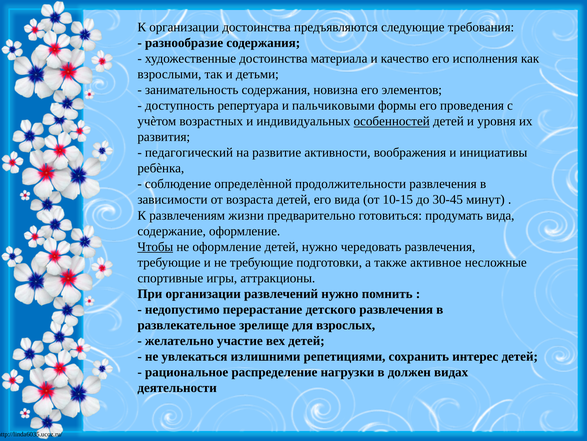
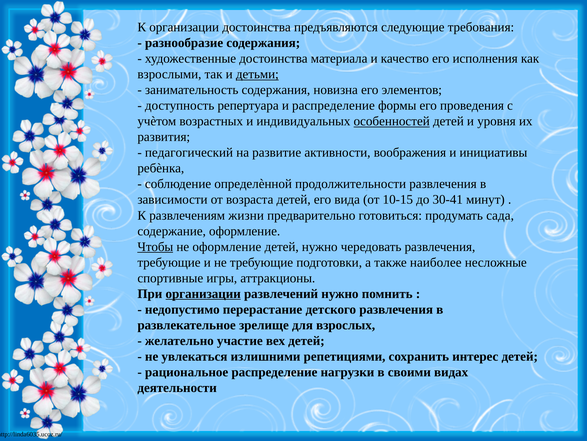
детьми underline: none -> present (257, 74)
и пальчиковыми: пальчиковыми -> распределение (333, 105)
30-45: 30-45 -> 30-41 (448, 199)
продумать вида: вида -> сада (500, 215)
активное: активное -> наиболее (436, 262)
организации underline: none -> present (203, 293)
должен: должен -> своими (409, 371)
